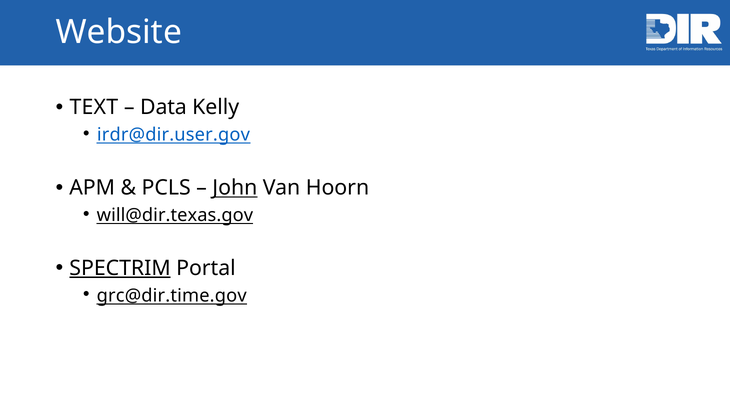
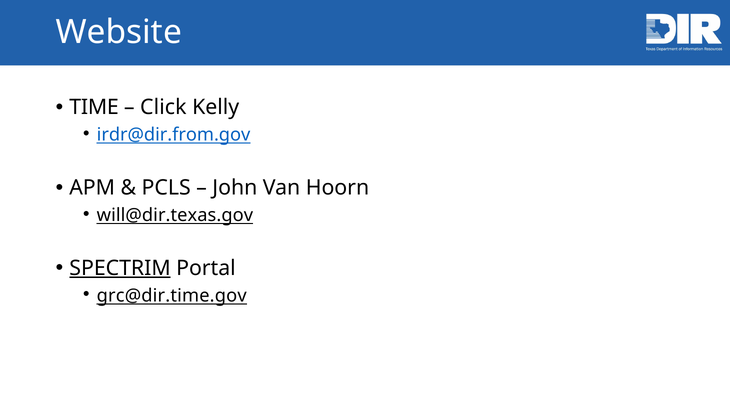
TEXT: TEXT -> TIME (94, 107)
Data: Data -> Click (163, 107)
irdr@dir.user.gov: irdr@dir.user.gov -> irdr@dir.from.gov (174, 135)
John underline: present -> none (235, 188)
